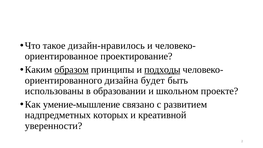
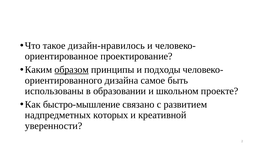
подходы underline: present -> none (162, 70)
будет: будет -> самое (153, 80)
умение-мышление: умение-мышление -> быстро-мышление (82, 104)
